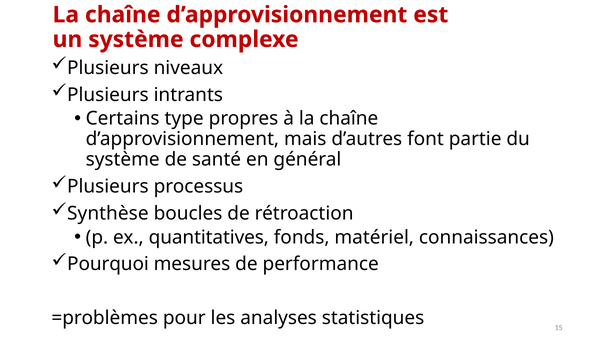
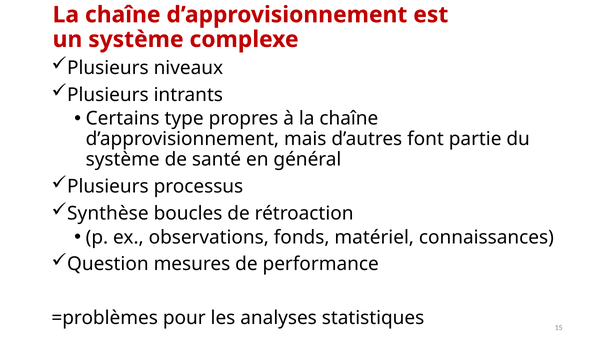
quantitatives: quantitatives -> observations (209, 237)
Pourquoi: Pourquoi -> Question (108, 264)
